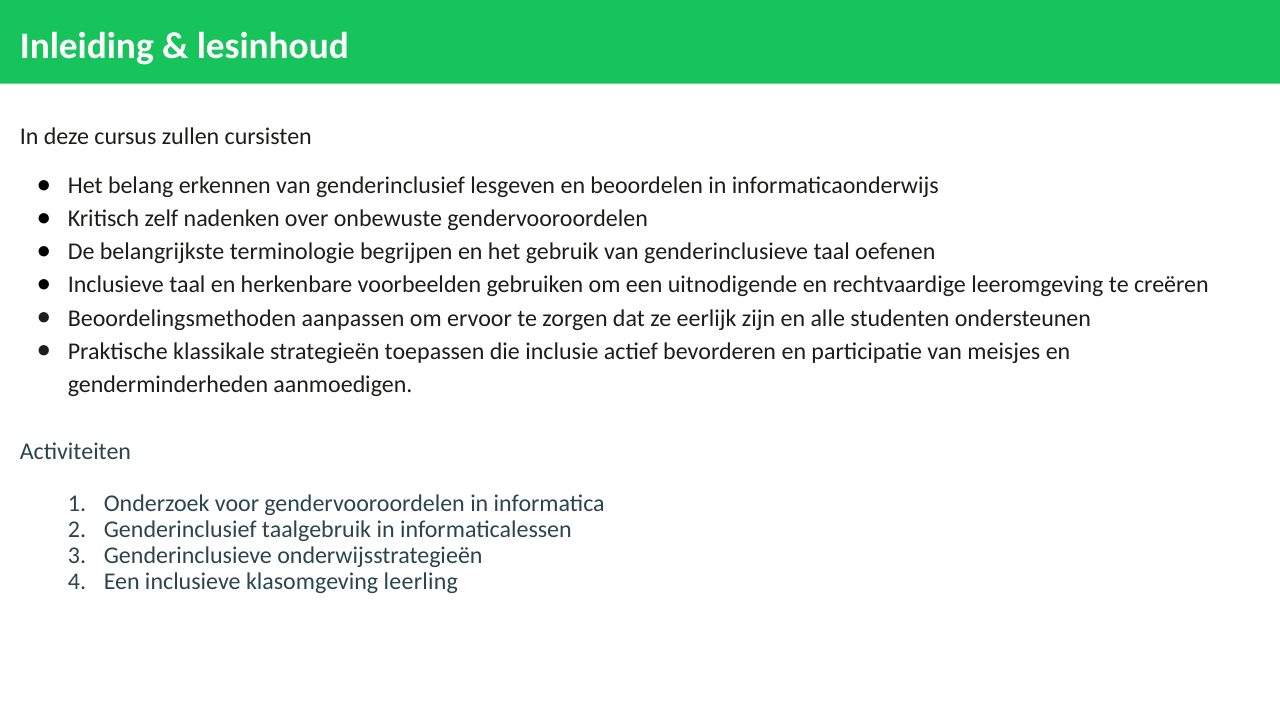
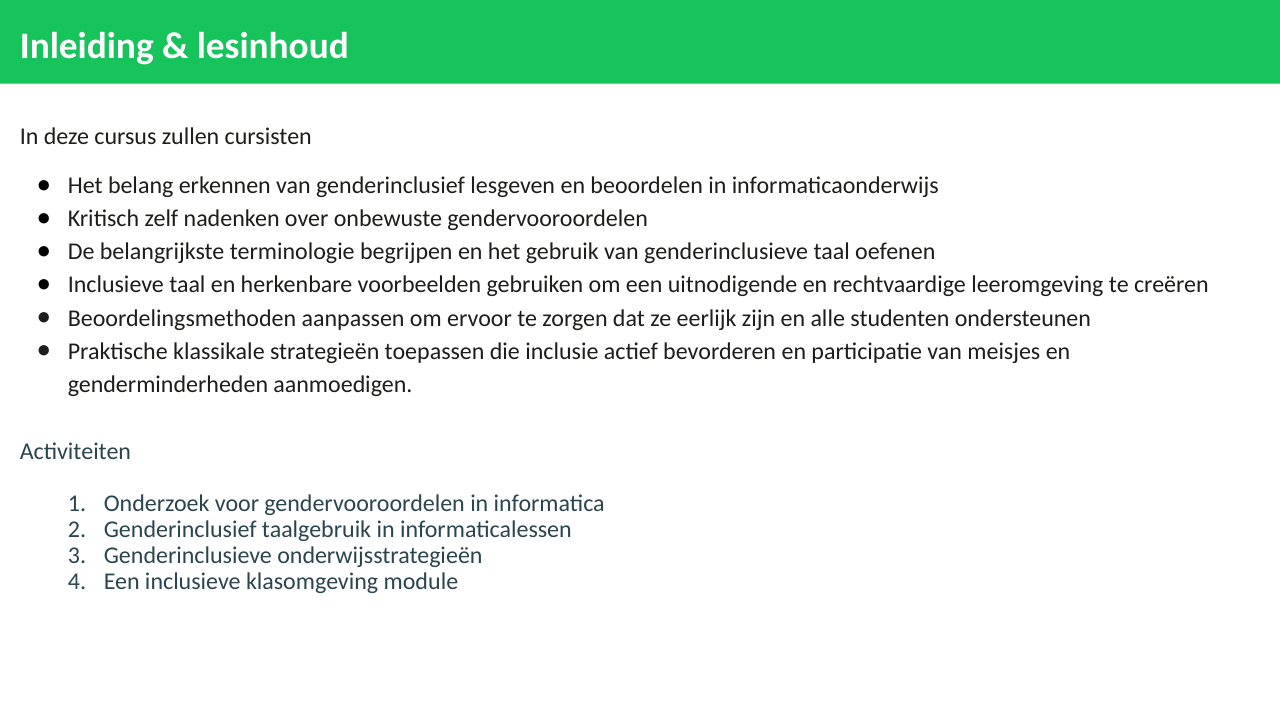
leerling: leerling -> module (421, 581)
